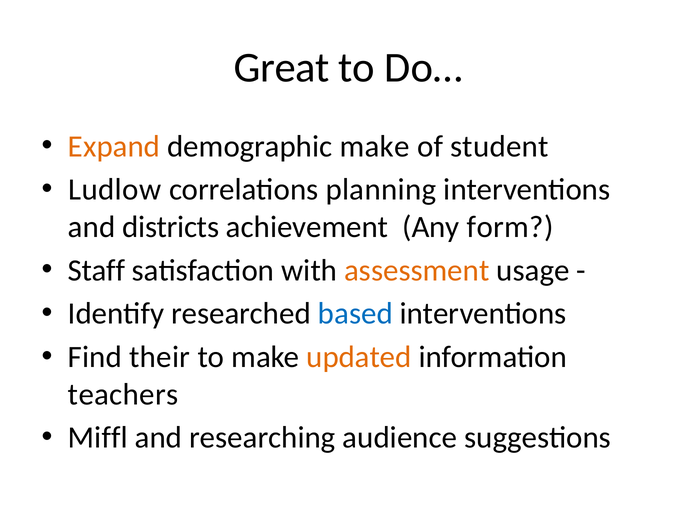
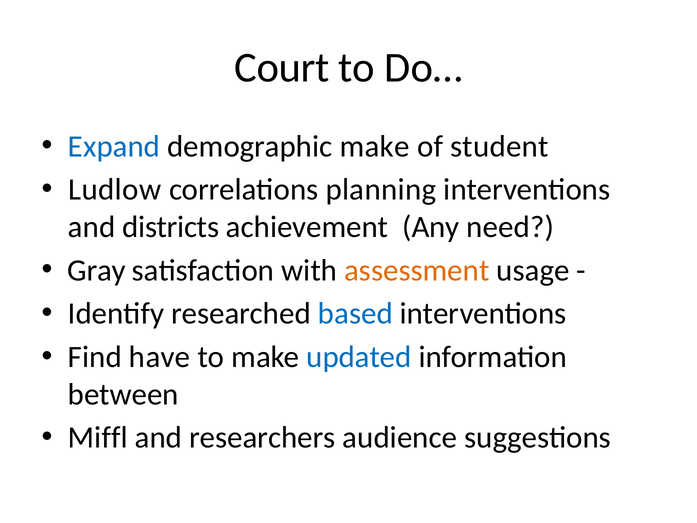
Great: Great -> Court (282, 67)
Expand colour: orange -> blue (114, 146)
form: form -> need (510, 227)
Staff: Staff -> Gray (96, 270)
their: their -> have (160, 357)
updated colour: orange -> blue (359, 357)
teachers: teachers -> between (123, 394)
researching: researching -> researchers (262, 438)
